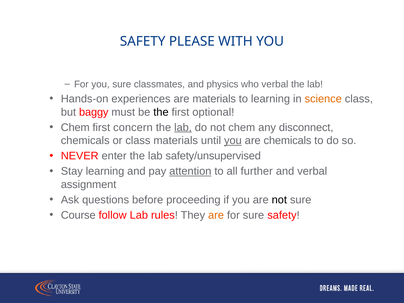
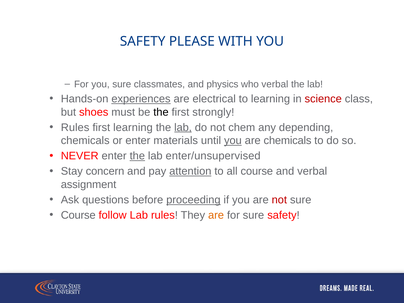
experiences underline: none -> present (141, 99)
are materials: materials -> electrical (214, 99)
science colour: orange -> red (323, 99)
baggy: baggy -> shoes (94, 112)
optional: optional -> strongly (213, 112)
Chem: Chem -> Rules (75, 127)
first concern: concern -> learning (133, 127)
disconnect: disconnect -> depending (306, 127)
or class: class -> enter (138, 141)
the underline: none -> present (137, 156)
safety/unsupervised: safety/unsupervised -> enter/unsupervised (213, 156)
Stay learning: learning -> concern (105, 171)
all further: further -> course (257, 171)
proceeding underline: none -> present (193, 200)
not colour: black -> red (279, 200)
